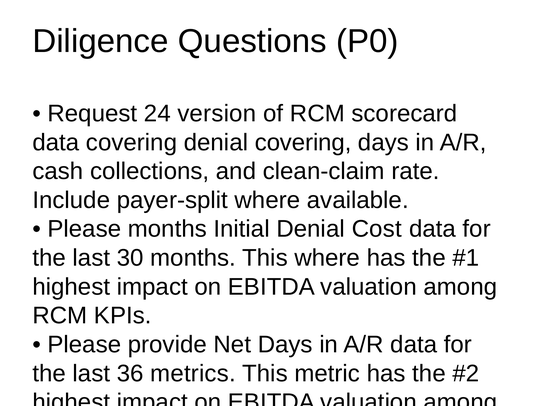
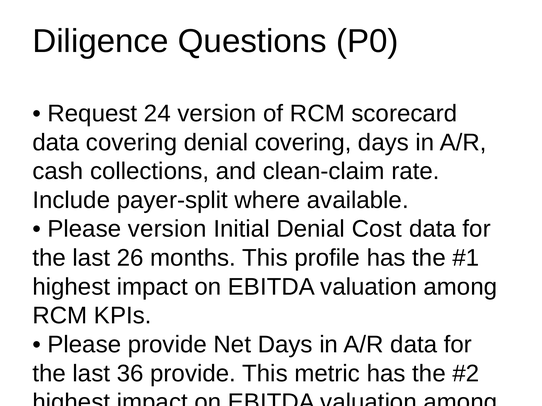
Please months: months -> version (167, 229)
30: 30 -> 26 (130, 258)
This where: where -> profile (327, 258)
36 metrics: metrics -> provide (193, 374)
